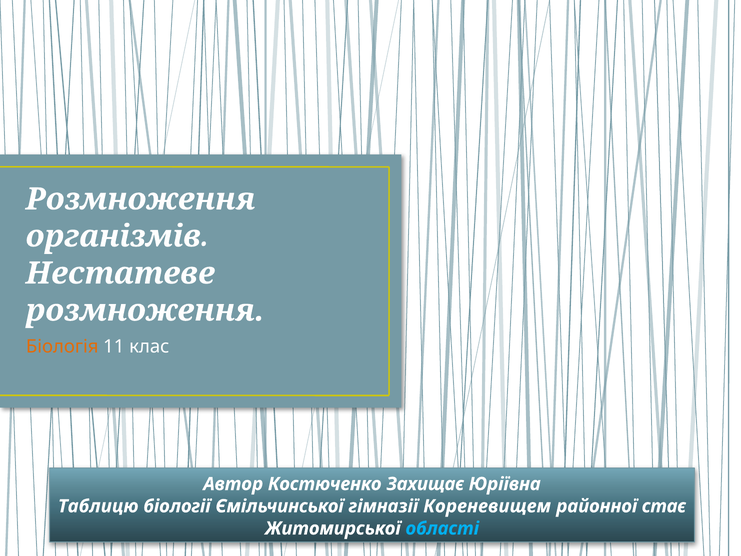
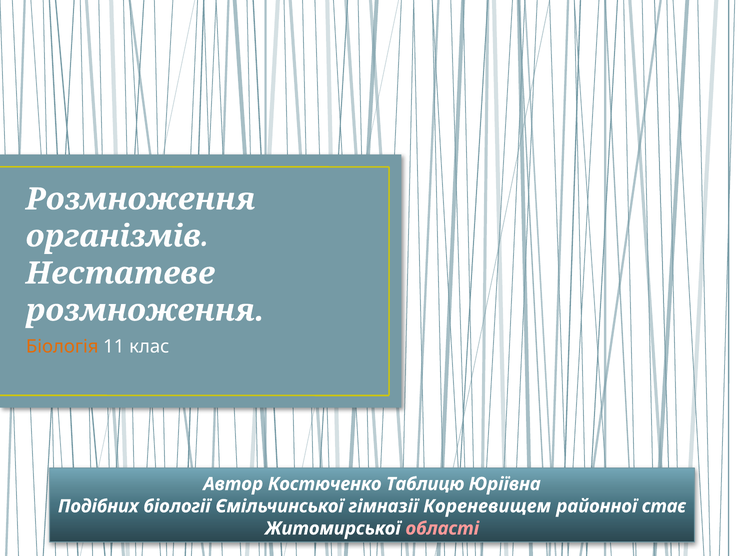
Захищає: Захищає -> Таблицю (425, 484)
Таблицю: Таблицю -> Подібних (98, 506)
області colour: light blue -> pink (442, 528)
